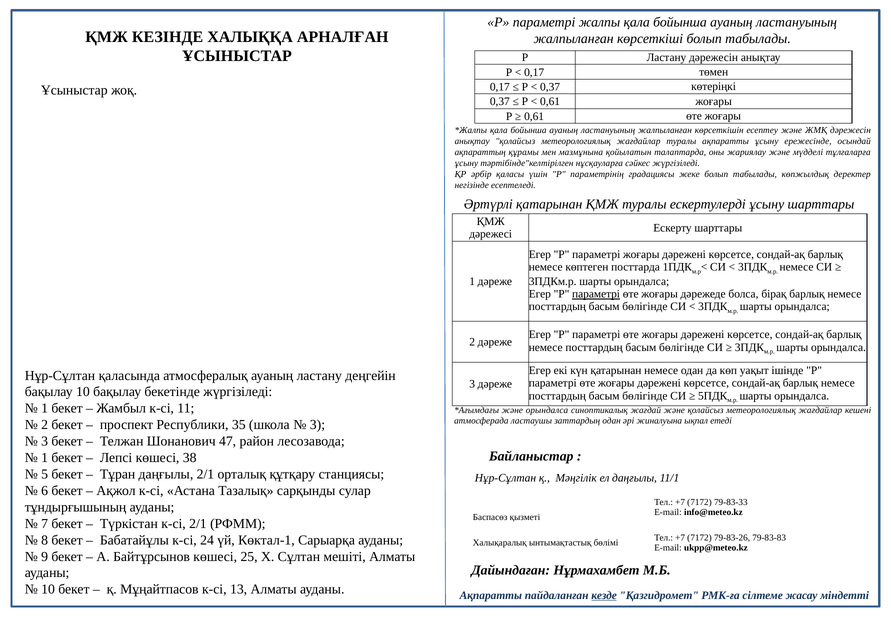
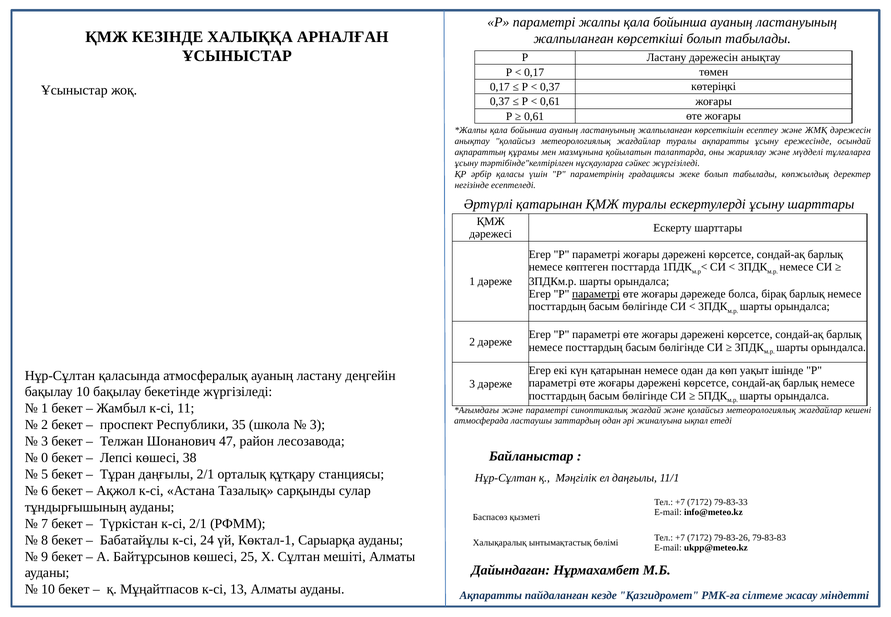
және орындалса: орындалса -> параметрі (547, 410)
1: 1 -> 0 (45, 458)
кезде underline: present -> none (604, 595)
